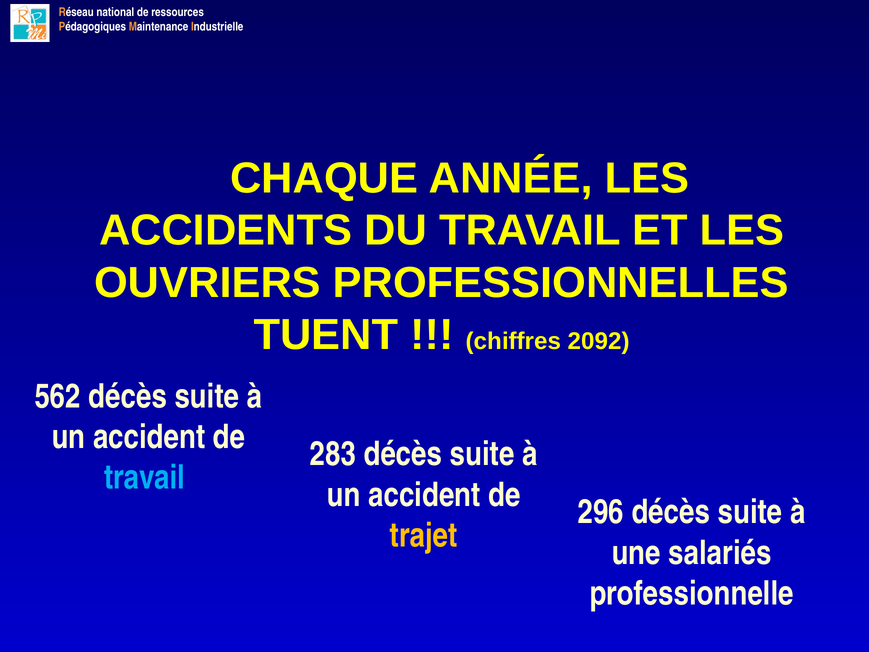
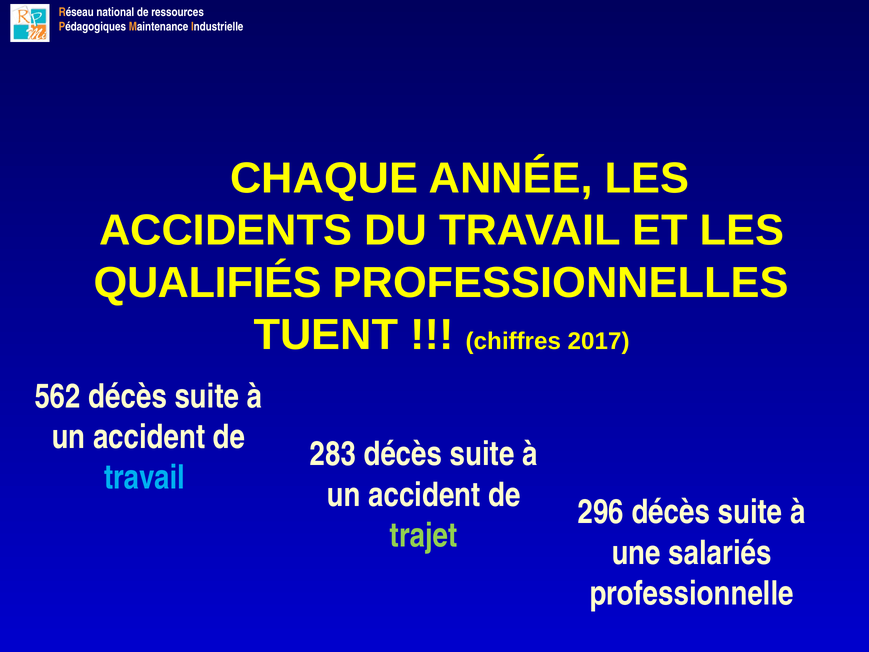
OUVRIERS: OUVRIERS -> QUALIFIÉS (208, 283)
2092: 2092 -> 2017 (599, 341)
trajet colour: yellow -> light green (424, 535)
